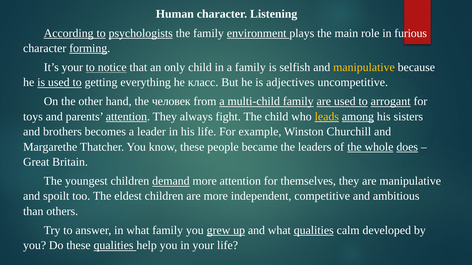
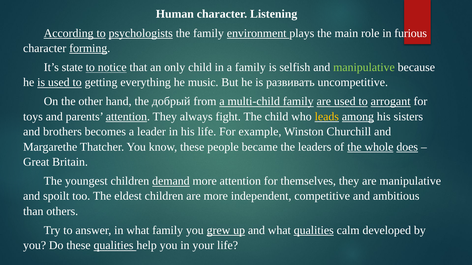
It’s your: your -> state (72, 67)
manipulative colour: yellow -> light green (364, 67)
класс: класс -> music (203, 83)
adjectives: adjectives -> развивать (290, 83)
человек: человек -> добрый (171, 102)
